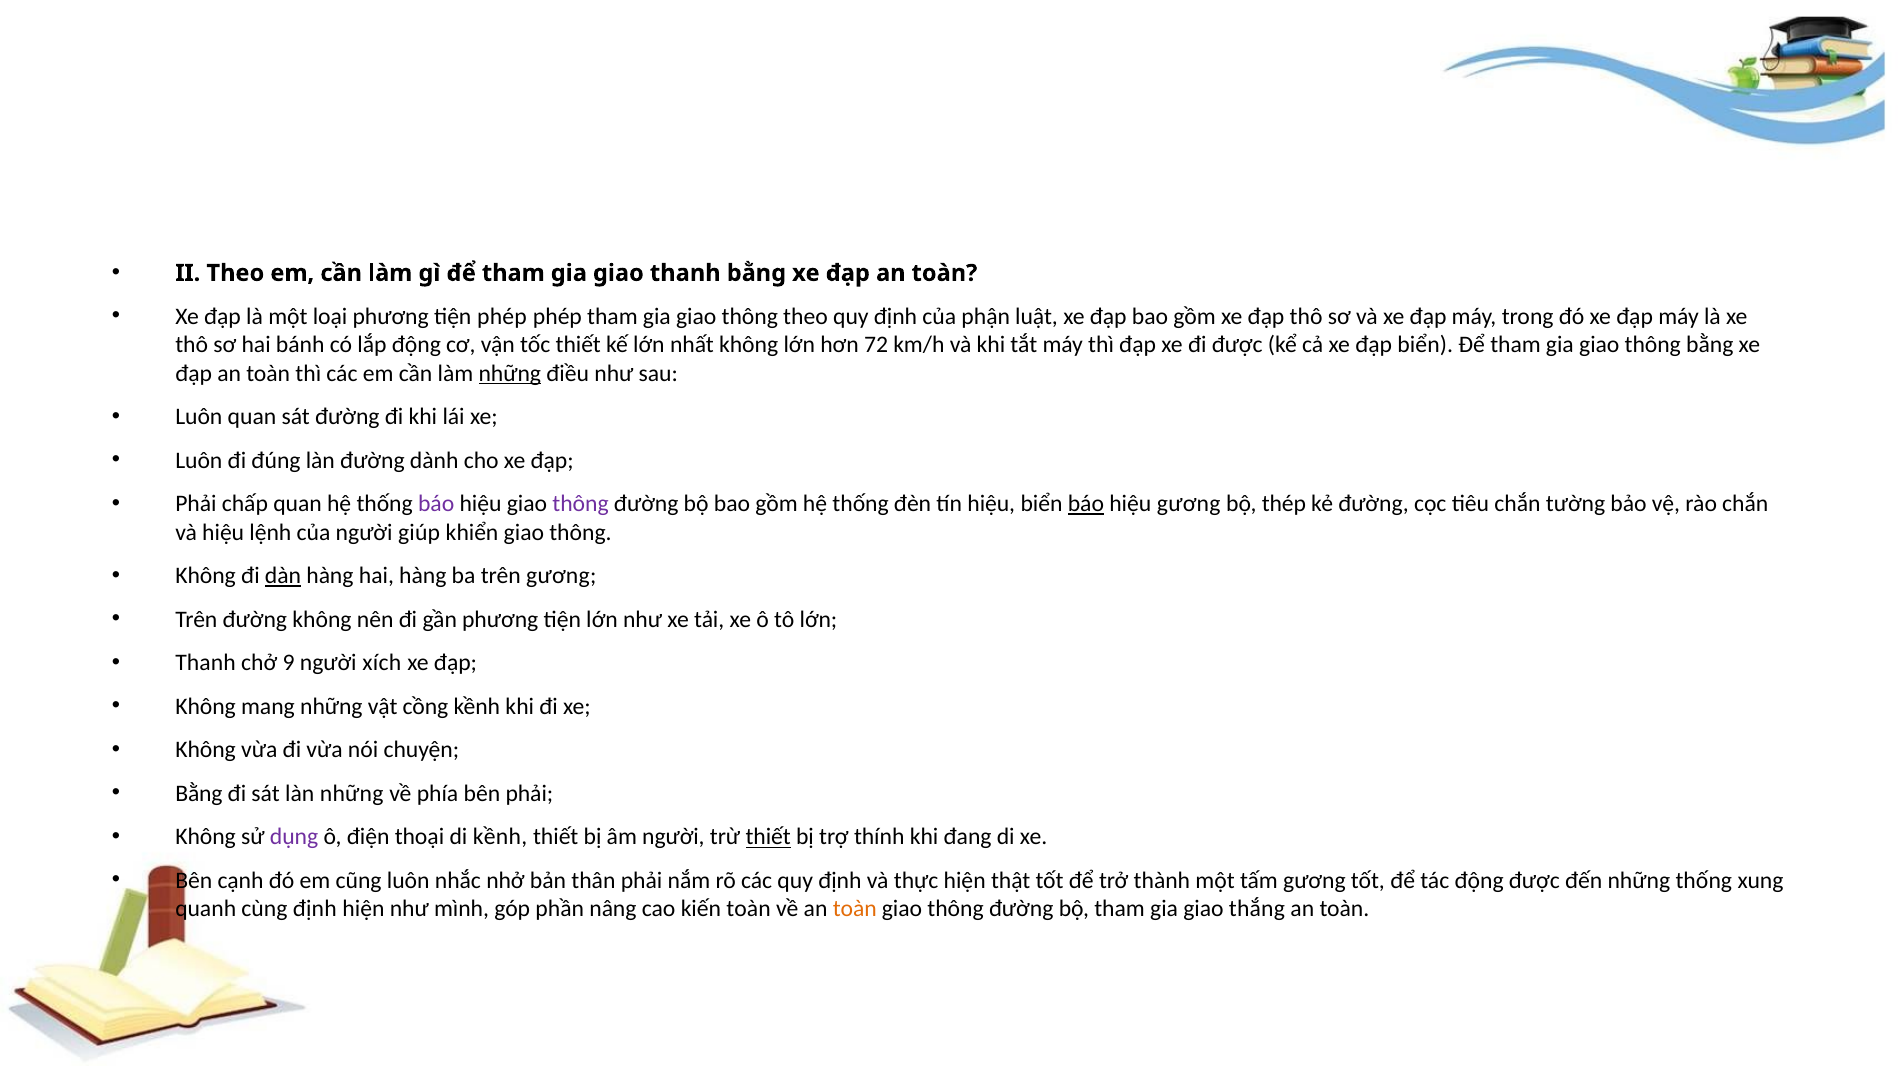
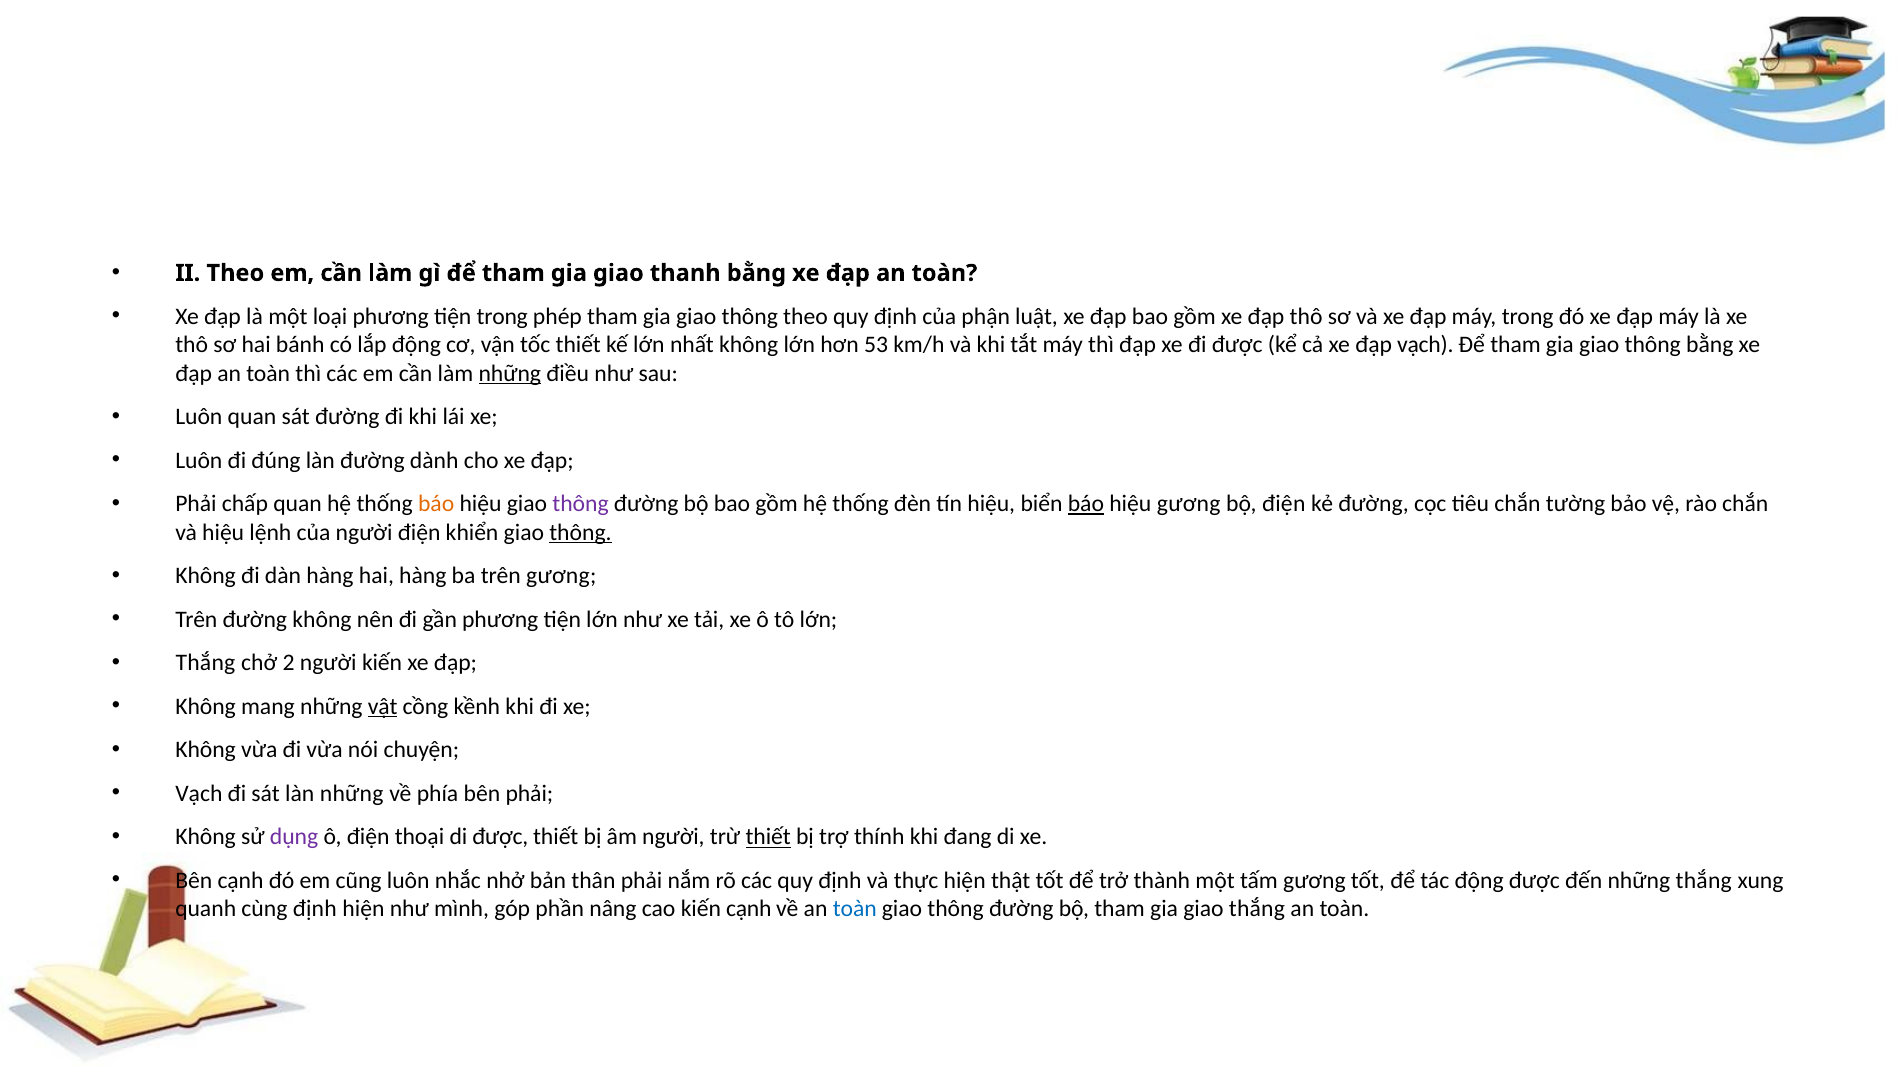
tiện phép: phép -> trong (502, 317)
72: 72 -> 53 (876, 345)
đạp biển: biển -> vạch (1425, 345)
báo colour: purple -> orange (436, 504)
bộ thép: thép -> điện (1284, 504)
người giúp: giúp -> điện (419, 533)
thông underline: none -> present (580, 533)
dàn underline: present -> none (283, 576)
Thanh: Thanh -> Thắng (205, 663)
9: 9 -> 2 (289, 663)
người xích: xích -> kiến (382, 663)
vật underline: none -> present (383, 707)
Bằng: Bằng -> Vạch (199, 794)
di kềnh: kềnh -> được (500, 837)
những thống: thống -> thắng (1704, 881)
kiến toàn: toàn -> cạnh (749, 909)
toàn colour: orange -> blue (855, 909)
